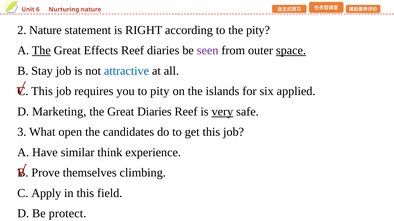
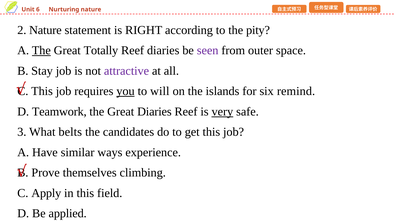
Effects: Effects -> Totally (101, 51)
space underline: present -> none (291, 51)
attractive colour: blue -> purple (127, 71)
you underline: none -> present (126, 91)
to pity: pity -> will (160, 91)
applied: applied -> remind (296, 91)
Marketing: Marketing -> Teamwork (59, 112)
open: open -> belts (70, 132)
think: think -> ways (110, 153)
protect: protect -> applied (68, 214)
